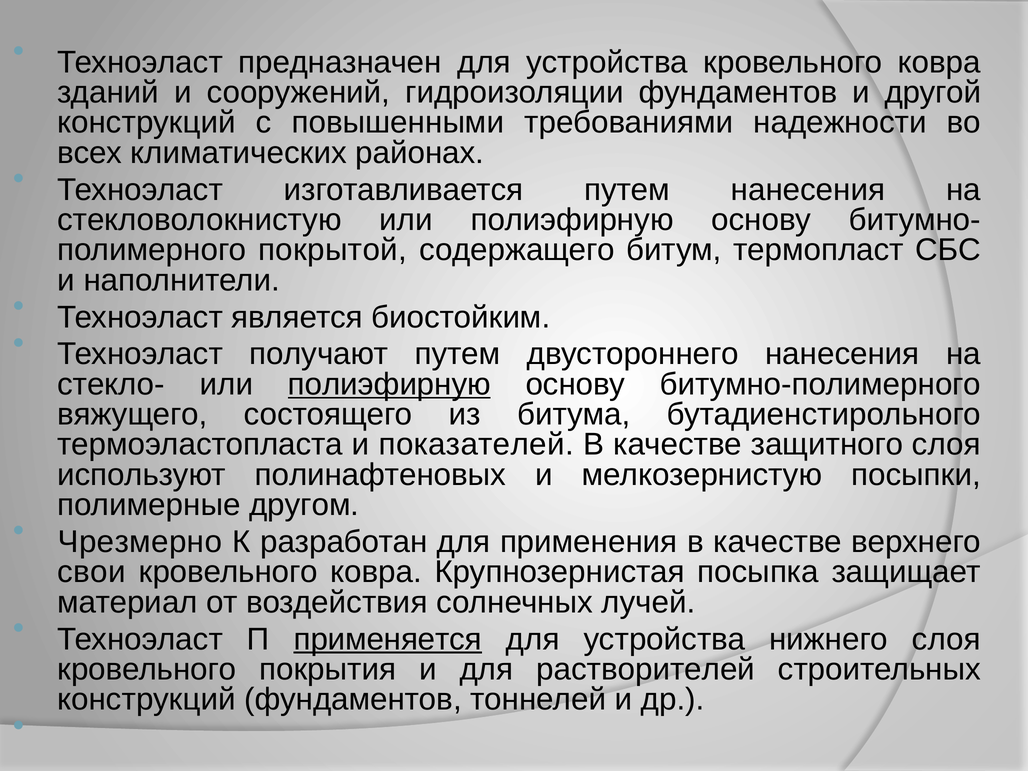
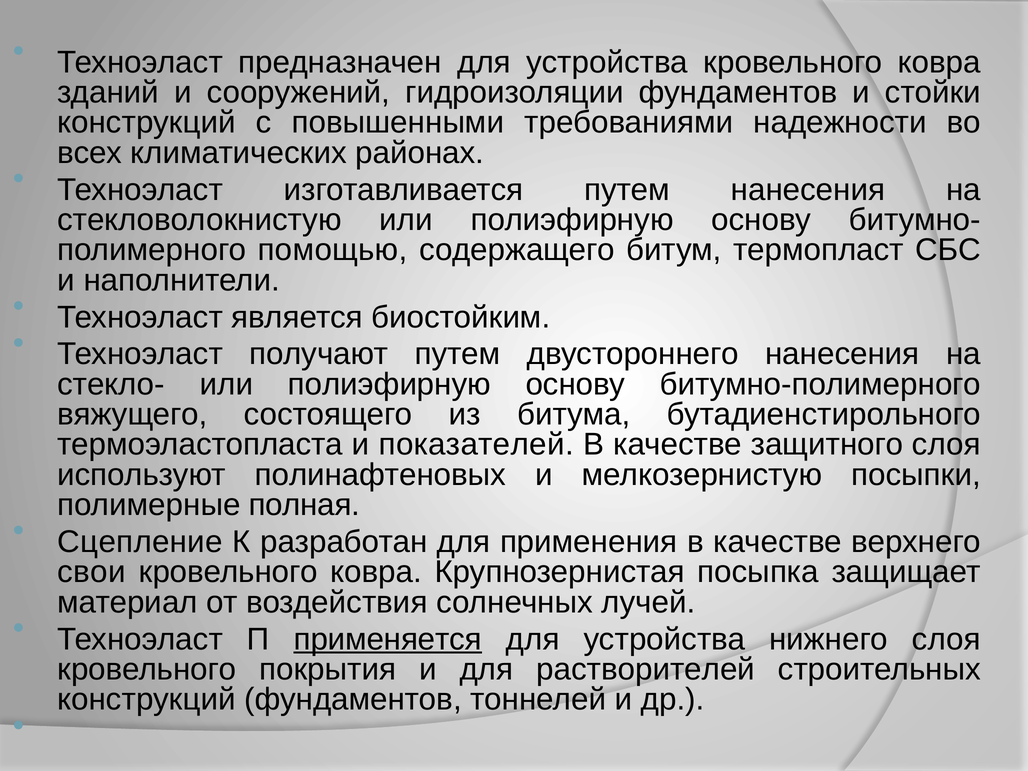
другой: другой -> стойки (933, 92)
покрытой: покрытой -> помощью (333, 250)
полиэфирную underline: present -> none (389, 384)
другом: другом -> полная (304, 505)
Чрезмерно: Чрезмерно -> Сцепление (140, 542)
